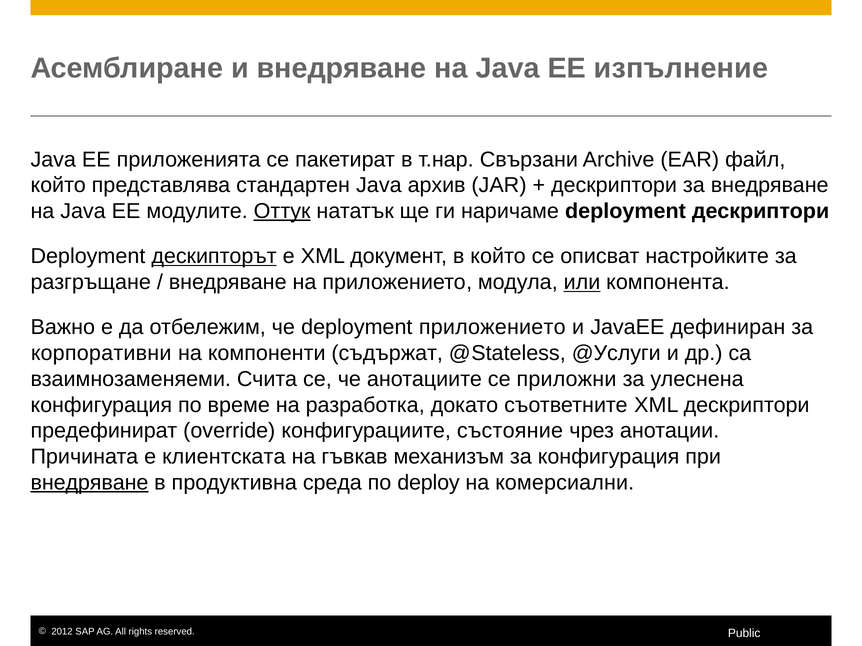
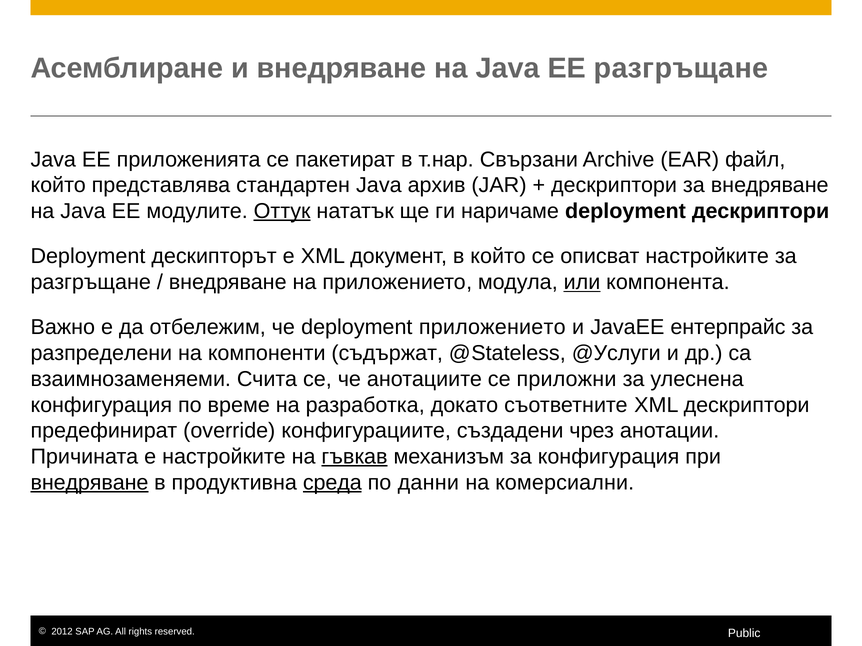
EE изпълнение: изпълнение -> разгръщане (681, 68)
дескипторът underline: present -> none (214, 257)
дефиниран: дефиниран -> ентерпрайс (728, 328)
корпоративни: корпоративни -> разпределени (101, 354)
състояние: състояние -> създадени (510, 431)
е клиентската: клиентската -> настройките (224, 457)
гъвкав underline: none -> present (355, 457)
среда underline: none -> present (332, 483)
deploy: deploy -> данни (428, 483)
